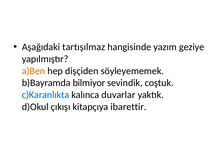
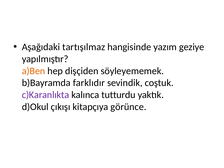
bilmiyor: bilmiyor -> farklıdır (89, 83)
c)Karanlıkta colour: blue -> purple (46, 95)
duvarlar: duvarlar -> tutturdu (118, 95)
ibarettir: ibarettir -> görünce (128, 107)
